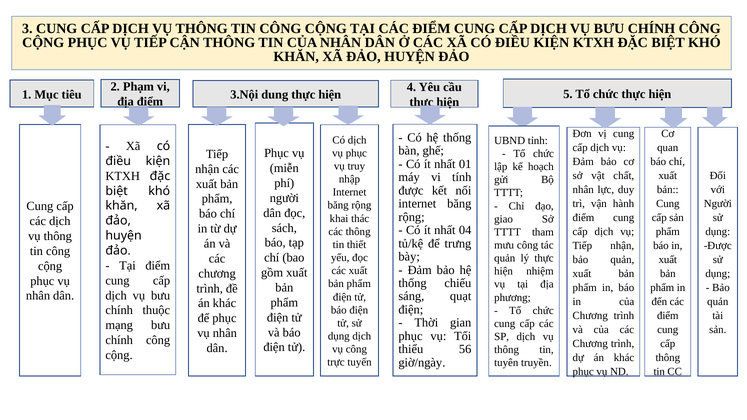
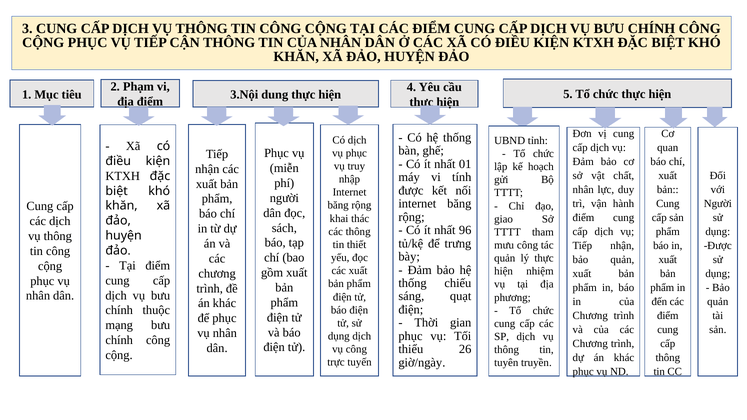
04: 04 -> 96 (465, 230)
56: 56 -> 26 (465, 349)
